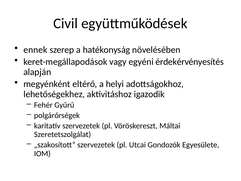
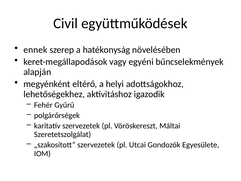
érdekérvényesítés: érdekérvényesítés -> bűncselekmények (190, 62)
